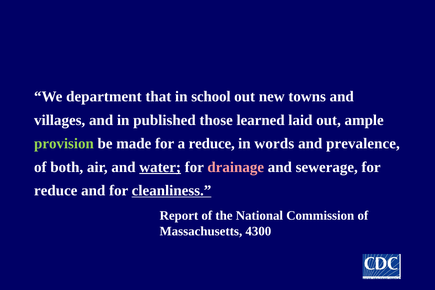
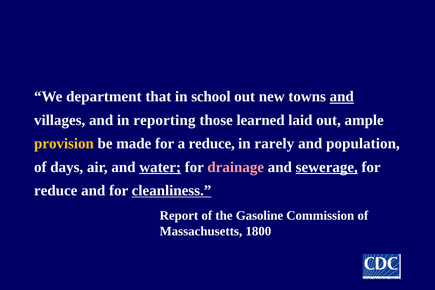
and underline: none -> present (342, 97)
published: published -> reporting (164, 120)
provision colour: light green -> yellow (64, 144)
words: words -> rarely (274, 144)
prevalence: prevalence -> population (363, 144)
both: both -> days (67, 167)
sewerage underline: none -> present (327, 167)
National: National -> Gasoline (259, 216)
4300: 4300 -> 1800 (258, 231)
